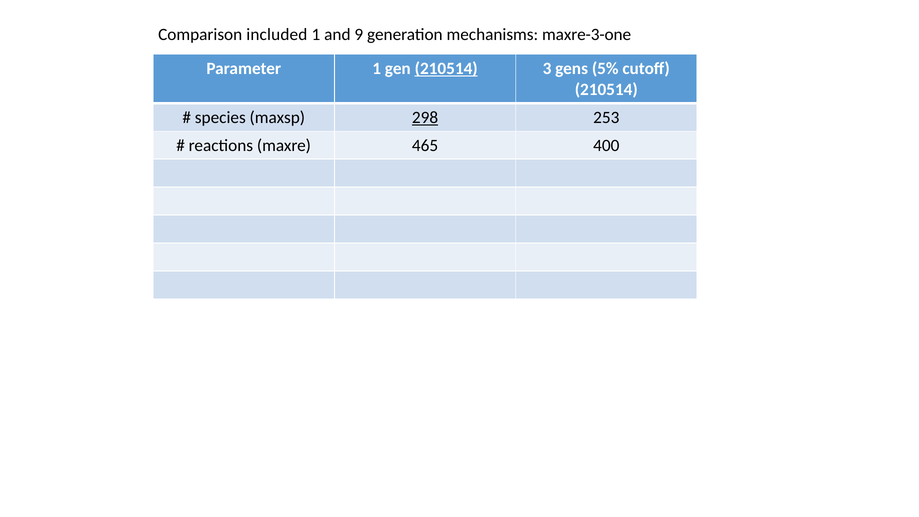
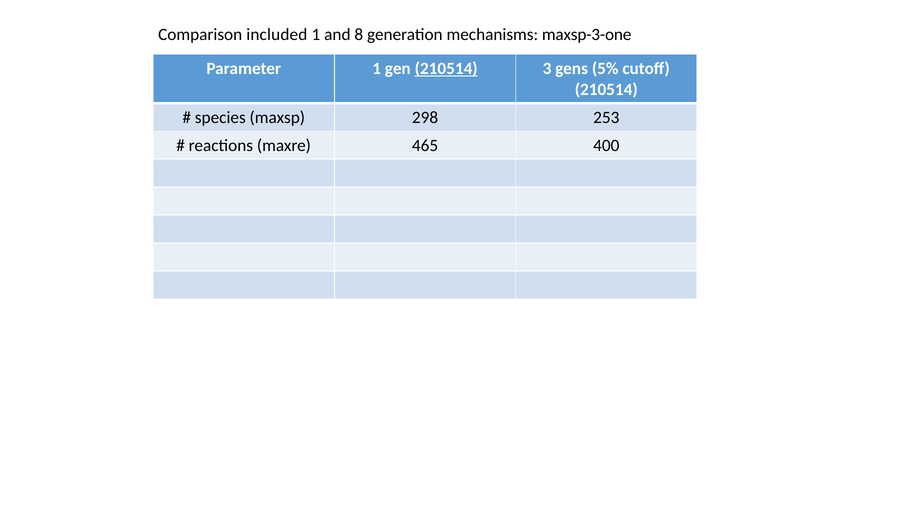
9: 9 -> 8 (359, 34)
maxre-3-one: maxre-3-one -> maxsp-3-one (587, 34)
298 underline: present -> none (425, 117)
